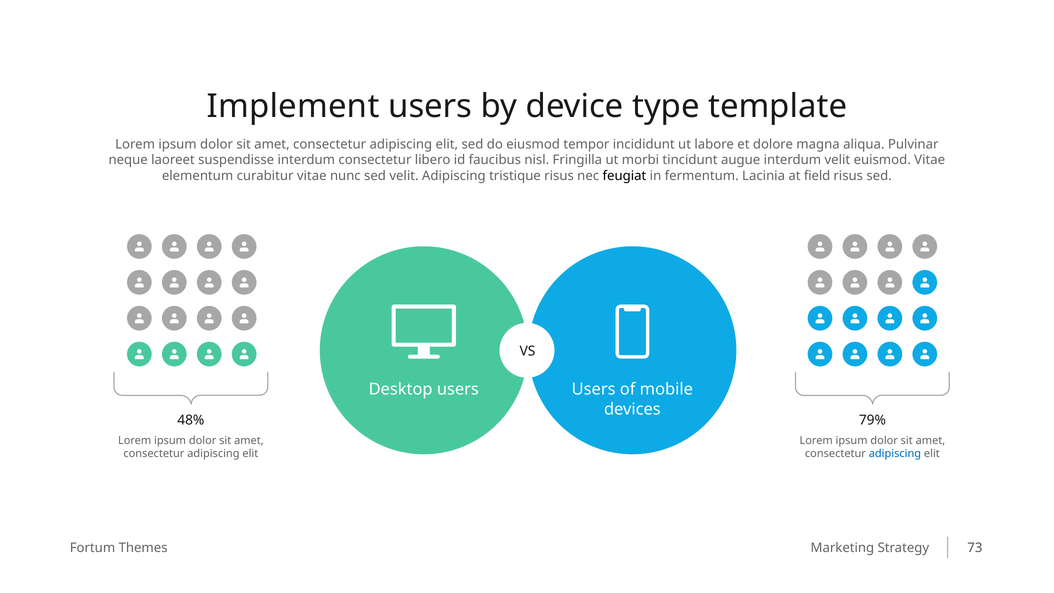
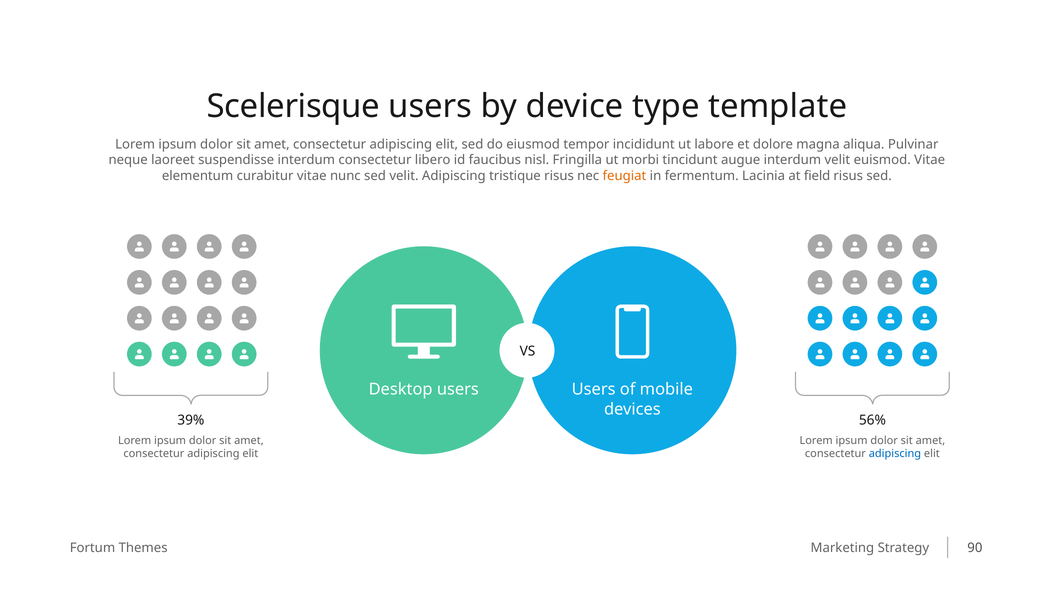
Implement: Implement -> Scelerisque (293, 106)
feugiat colour: black -> orange (624, 176)
48%: 48% -> 39% (191, 420)
79%: 79% -> 56% (872, 420)
73: 73 -> 90 (975, 548)
